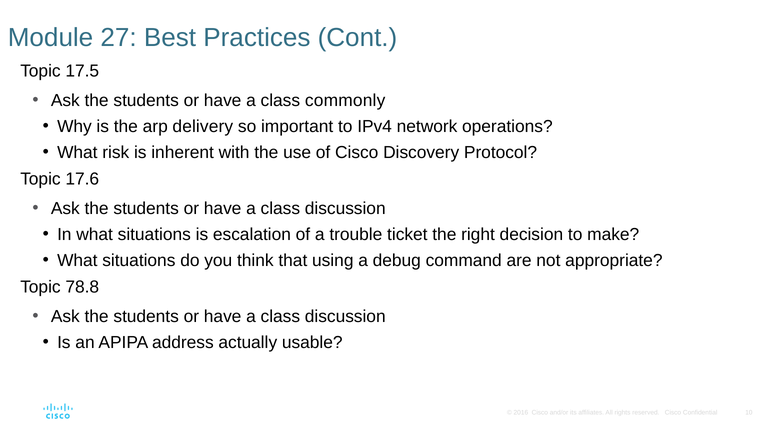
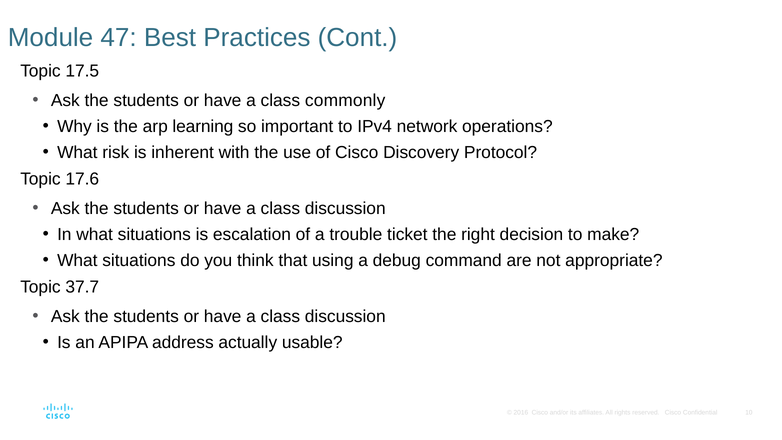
27: 27 -> 47 (119, 38)
delivery: delivery -> learning (203, 127)
78.8: 78.8 -> 37.7 (82, 287)
